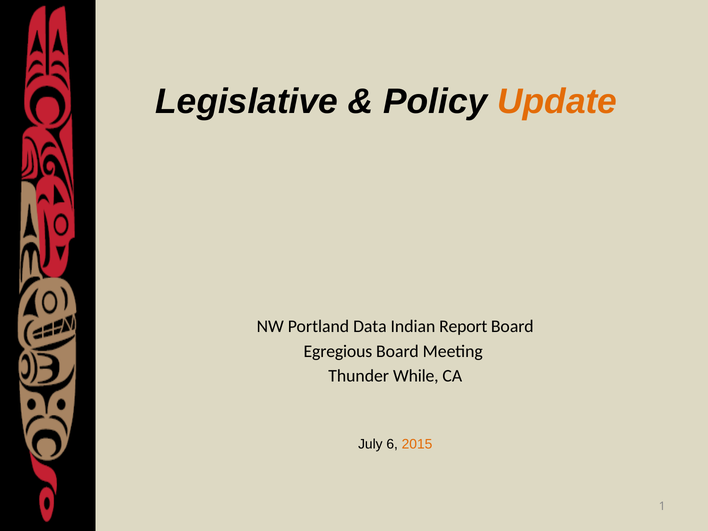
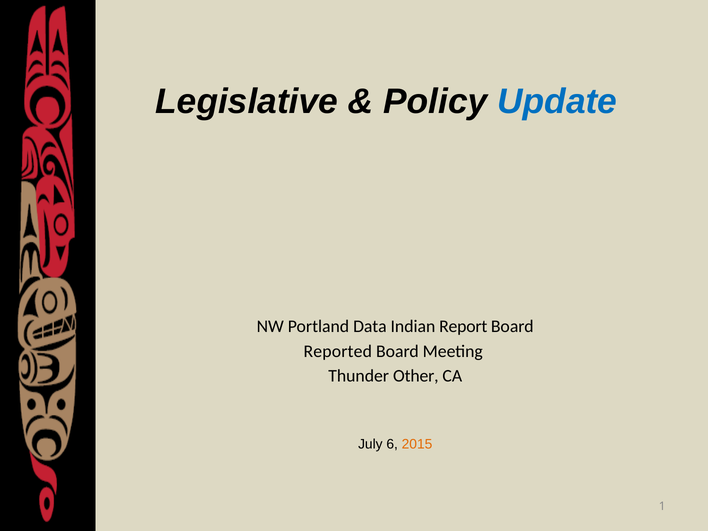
Update colour: orange -> blue (557, 102)
Egregious: Egregious -> Reported (338, 351)
While: While -> Other (416, 376)
